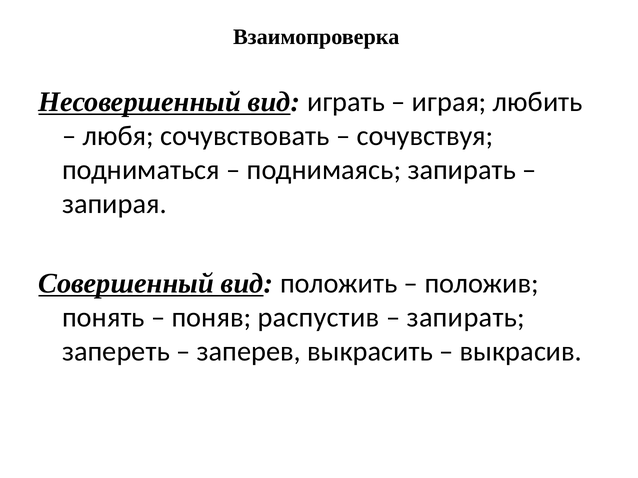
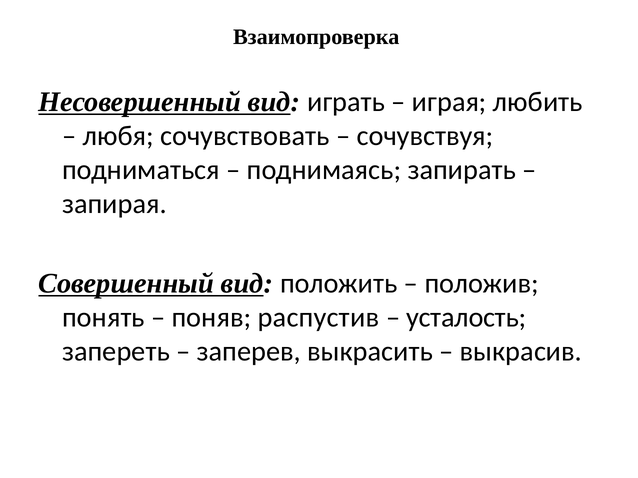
запирать: запирать -> усталость (466, 318)
